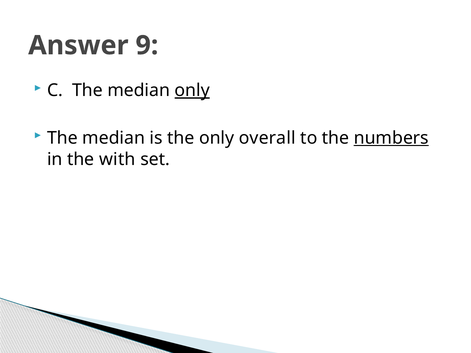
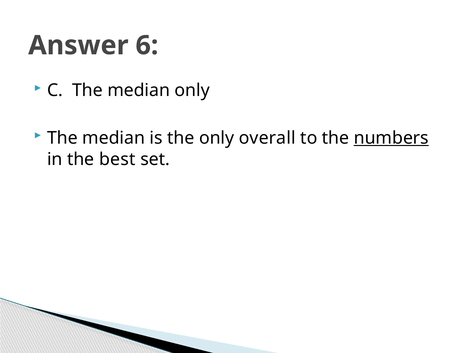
9: 9 -> 6 (147, 45)
only underline: present -> none (192, 90)
with: with -> best (117, 159)
